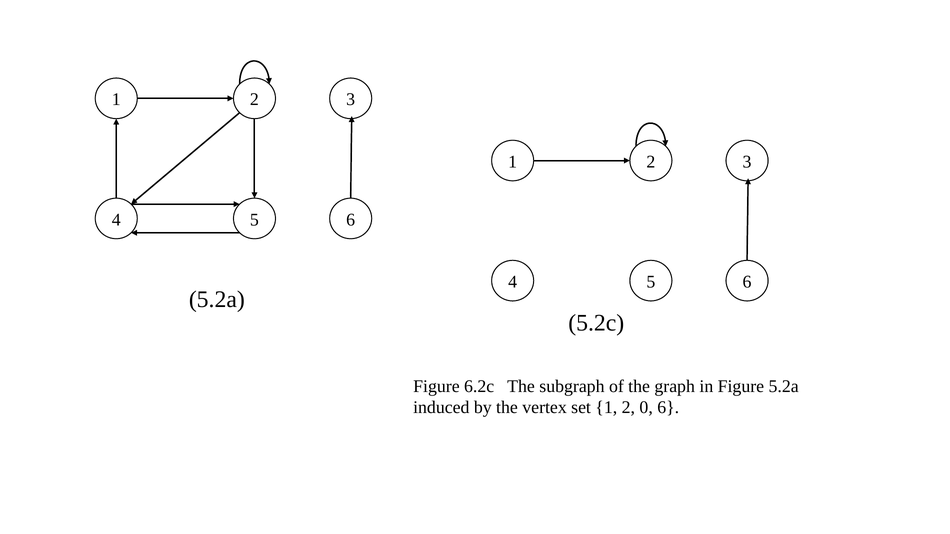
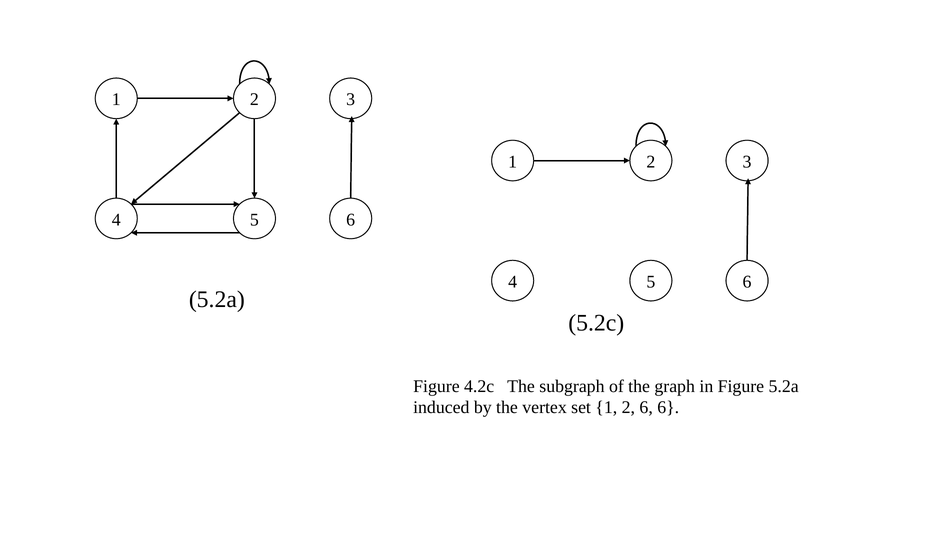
6.2c: 6.2c -> 4.2c (479, 387)
2 0: 0 -> 6 (646, 408)
